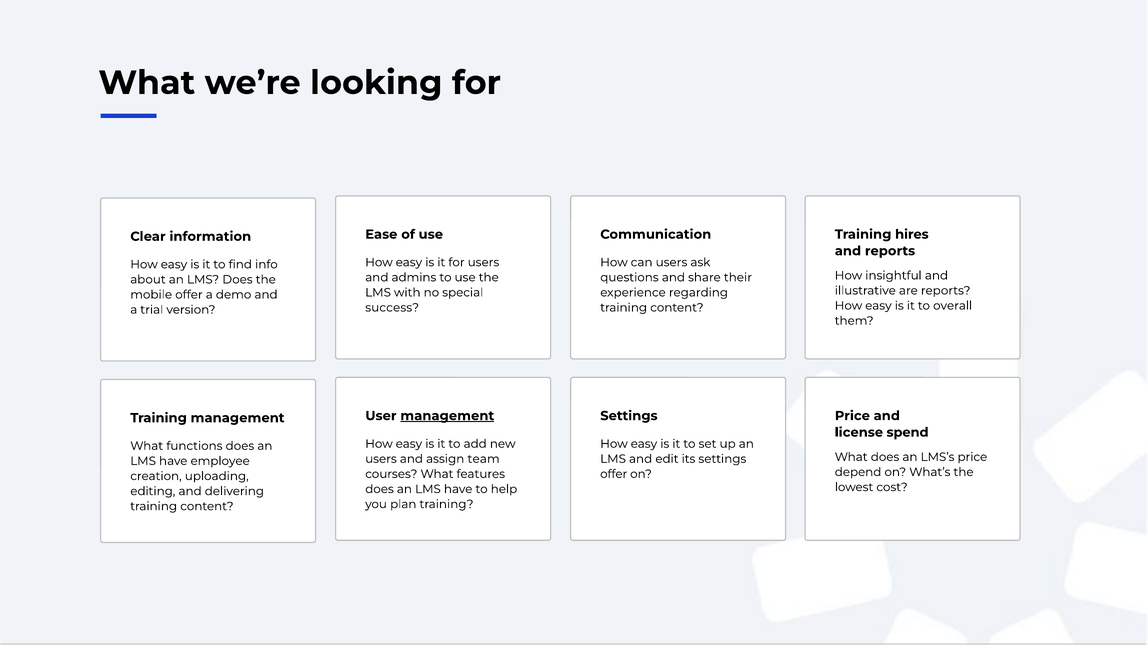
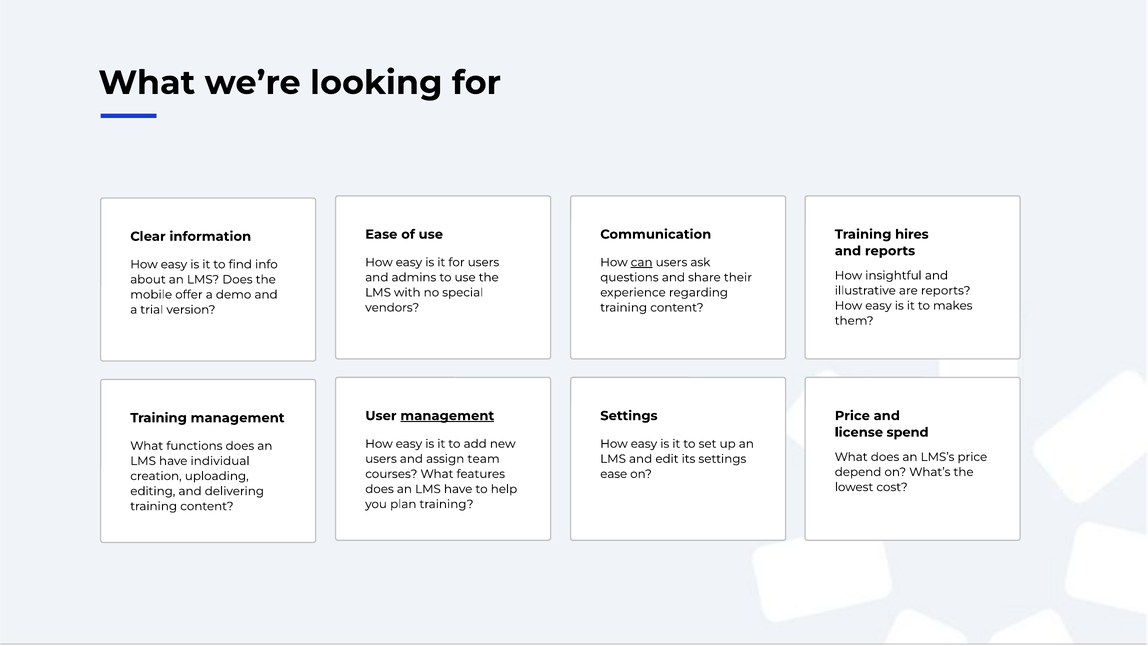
can underline: none -> present (642, 262)
overall: overall -> makes (953, 306)
success: success -> vendors (392, 307)
employee: employee -> individual (220, 461)
offer: offer -> ease (614, 474)
